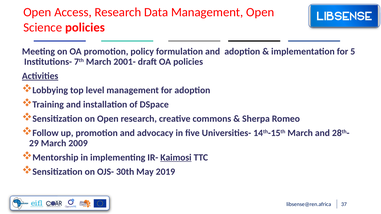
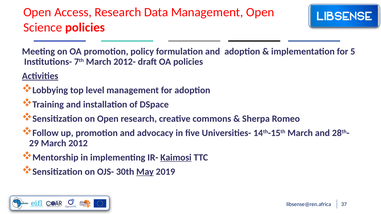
2001-: 2001- -> 2012- (125, 62)
2009: 2009 -> 2012 (78, 143)
May underline: none -> present (145, 172)
